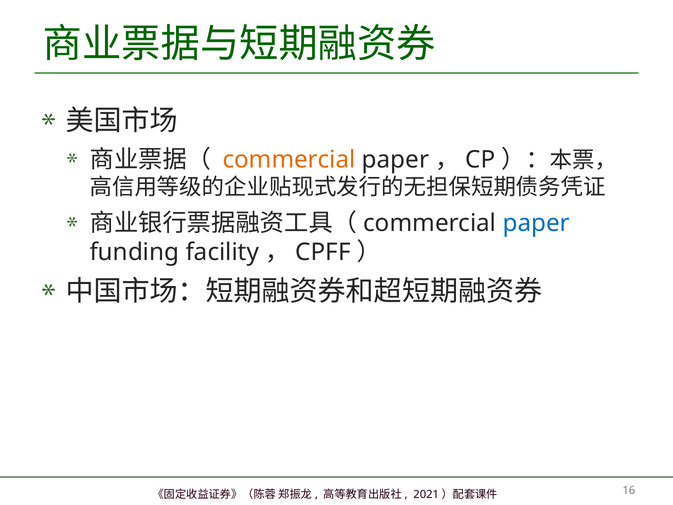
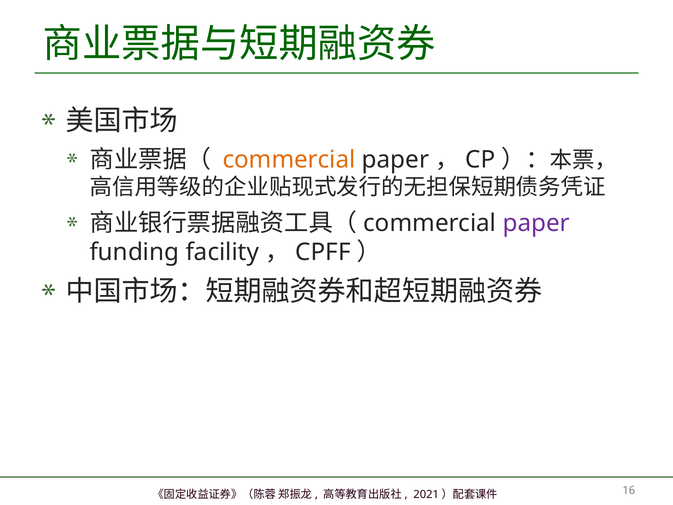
paper colour: blue -> purple (536, 223)
